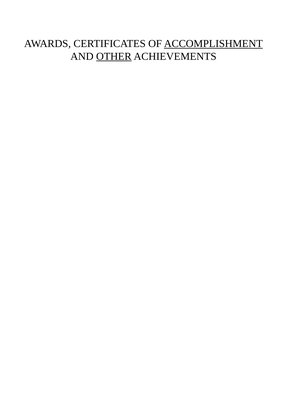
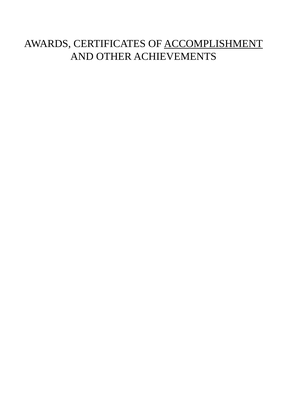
OTHER underline: present -> none (114, 57)
